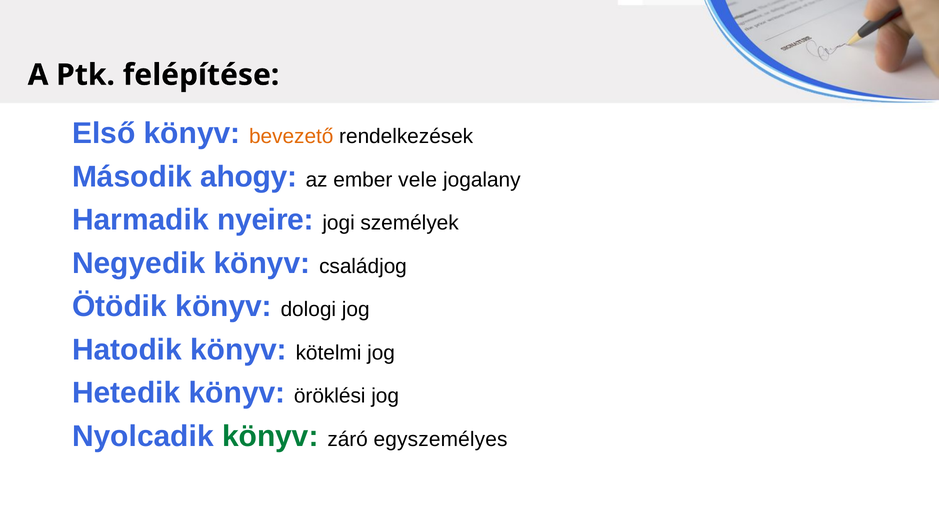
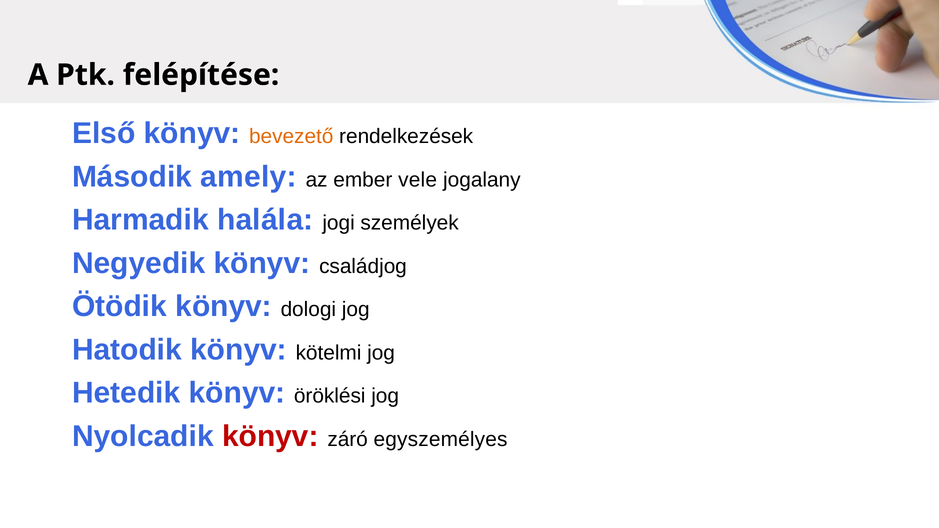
ahogy: ahogy -> amely (248, 177)
nyeire: nyeire -> halála (265, 220)
könyv colour: green -> red (270, 437)
